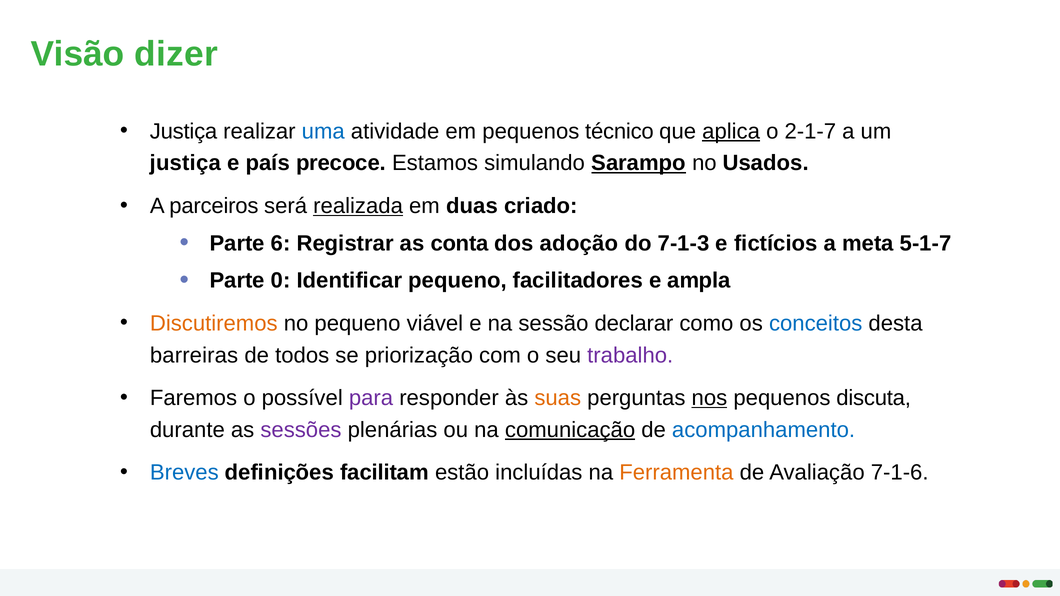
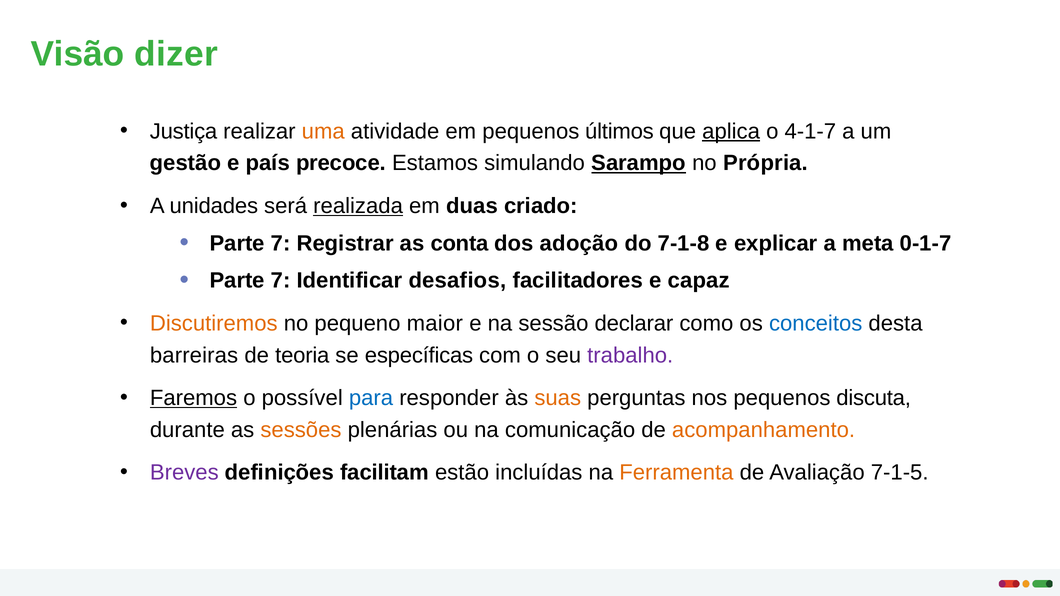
uma colour: blue -> orange (323, 131)
técnico: técnico -> últimos (619, 131)
2-1-7: 2-1-7 -> 4-1-7 (810, 131)
justiça: justiça -> gestão (186, 163)
Usados: Usados -> Própria (766, 163)
parceiros: parceiros -> unidades (214, 206)
6: 6 -> 7 (281, 243)
7-1-3: 7-1-3 -> 7-1-8 (684, 243)
fictícios: fictícios -> explicar (776, 243)
5-1-7: 5-1-7 -> 0-1-7 (926, 243)
0: 0 -> 7 (281, 281)
Identificar pequeno: pequeno -> desafios (457, 281)
ampla: ampla -> capaz (699, 281)
viável: viável -> maior (435, 324)
todos: todos -> teoria (302, 355)
priorização: priorização -> específicas (419, 355)
Faremos underline: none -> present (193, 398)
para colour: purple -> blue (371, 398)
nos underline: present -> none (709, 398)
sessões colour: purple -> orange (301, 430)
comunicação underline: present -> none (570, 430)
acompanhamento colour: blue -> orange (764, 430)
Breves colour: blue -> purple (184, 473)
7-1-6: 7-1-6 -> 7-1-5 (900, 473)
